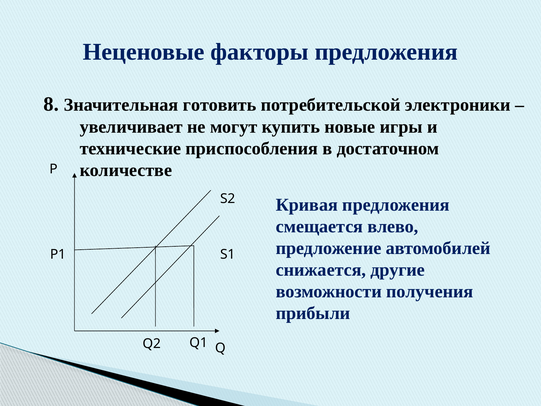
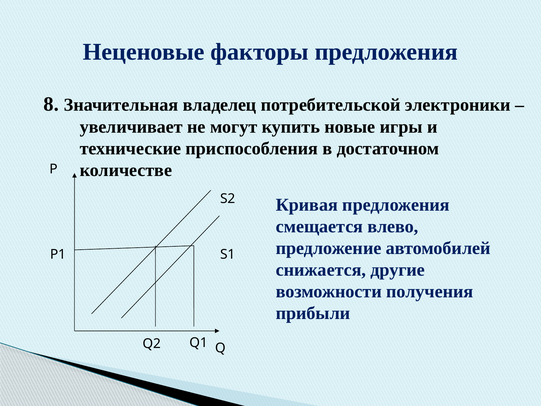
готовить: готовить -> владелец (220, 105)
